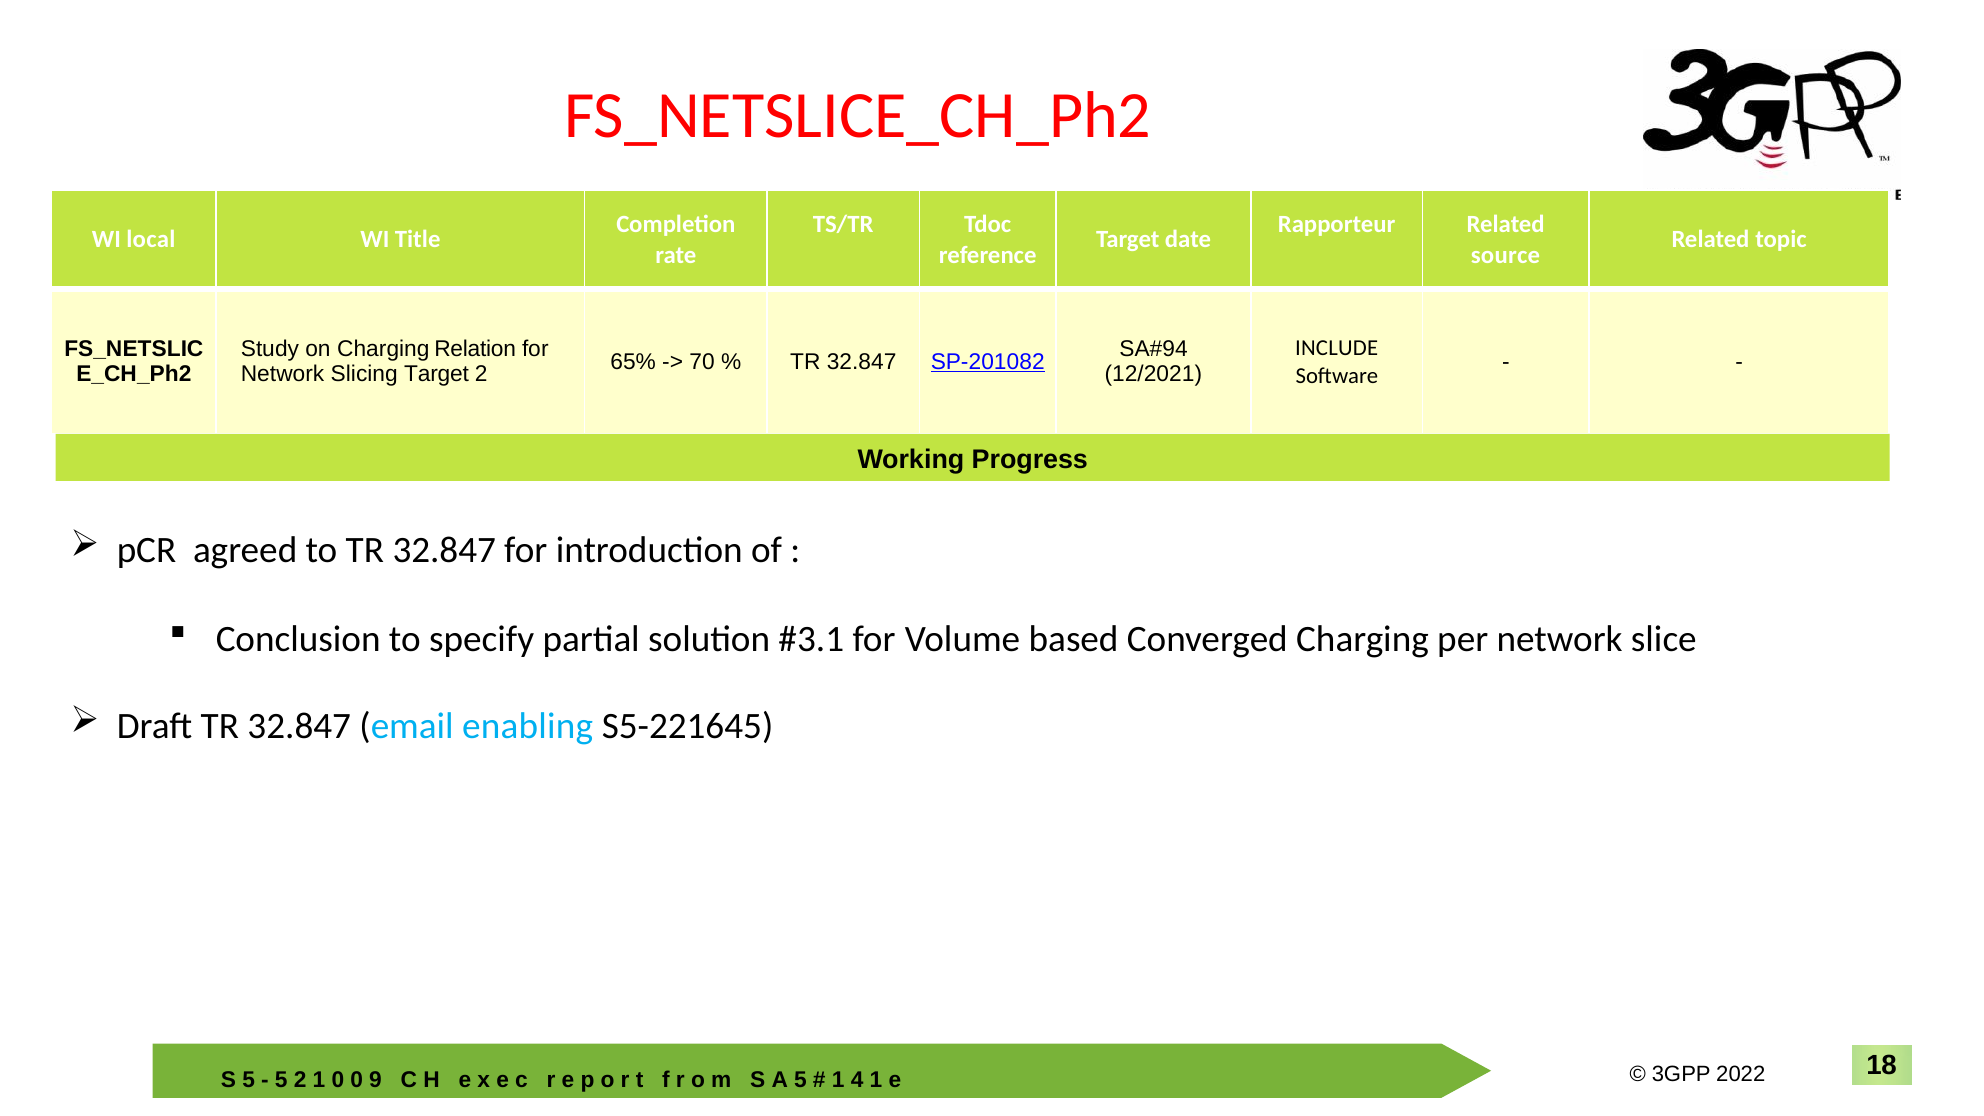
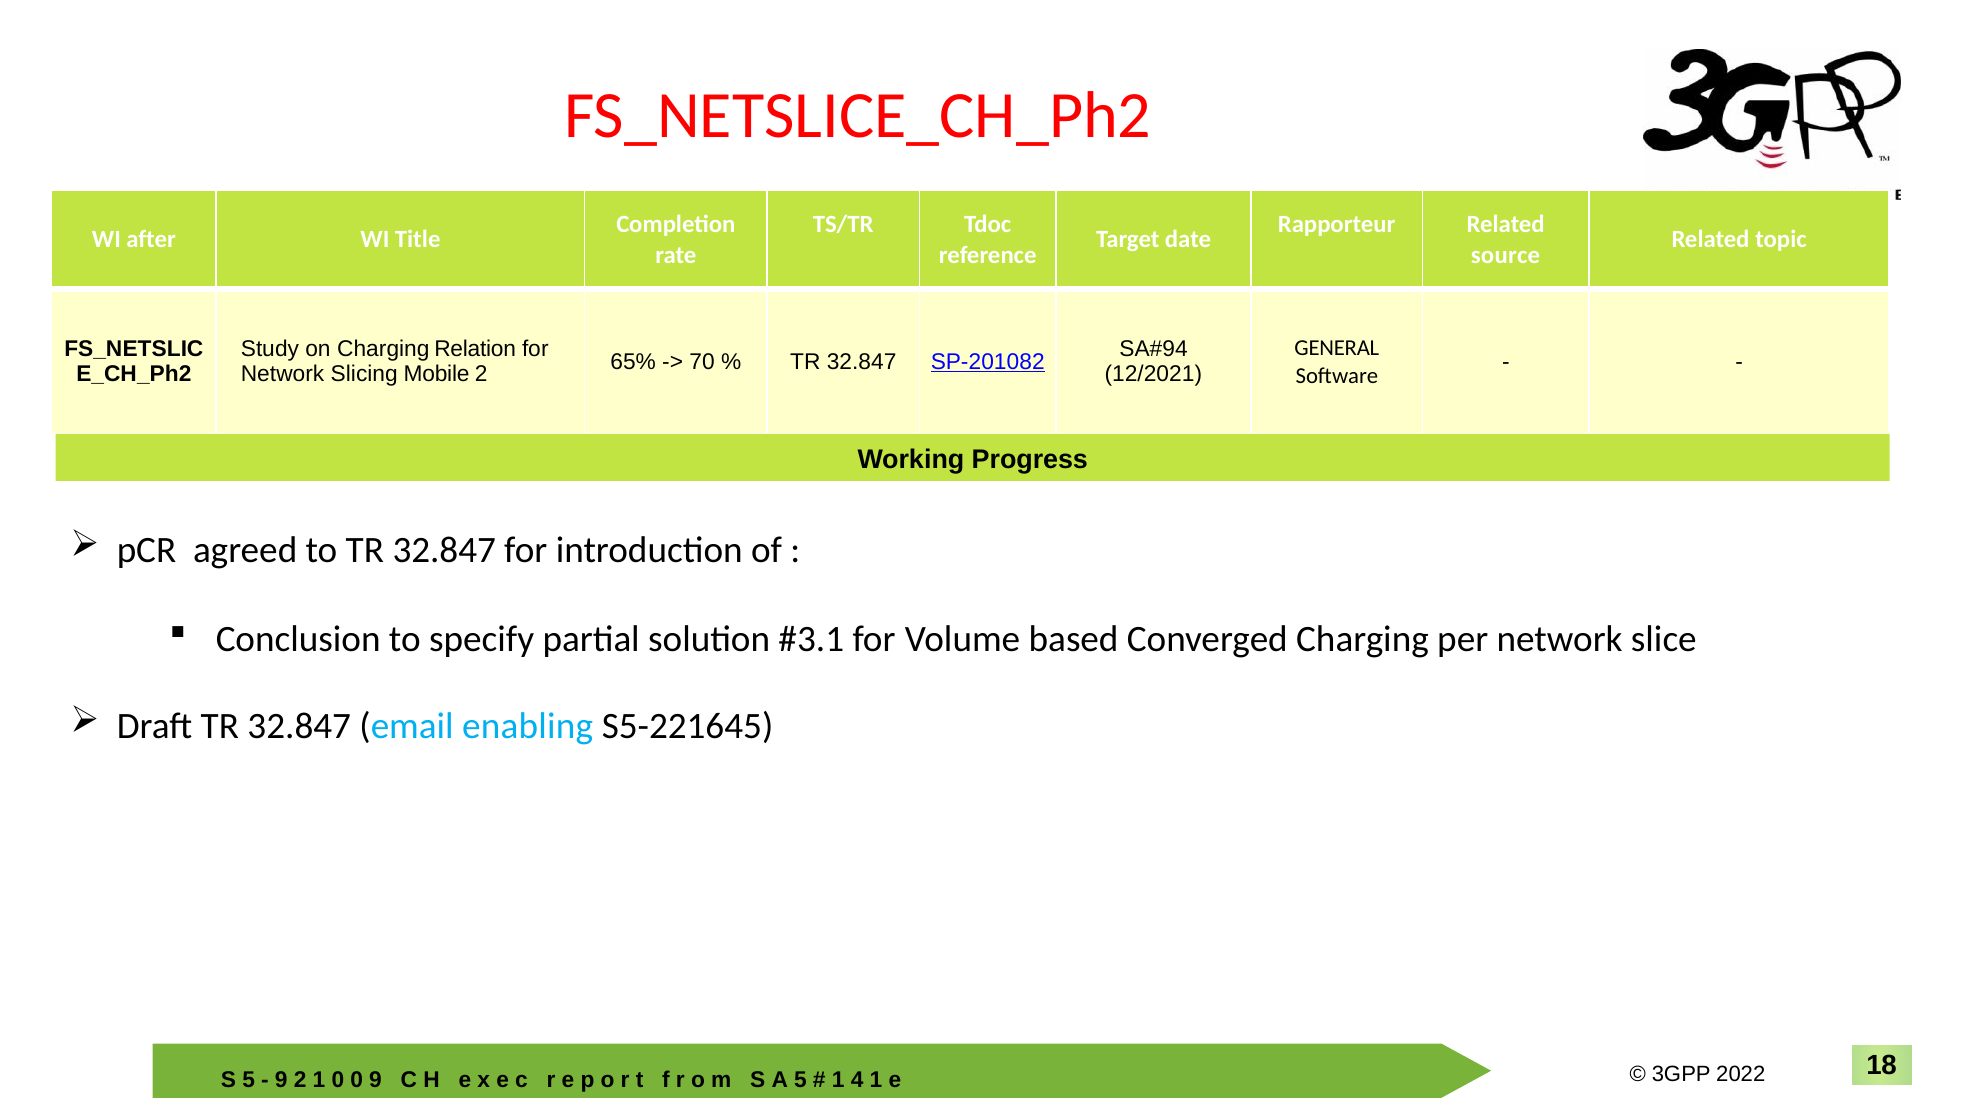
local: local -> after (151, 240)
INCLUDE: INCLUDE -> GENERAL (1337, 348)
Slicing Target: Target -> Mobile (437, 374)
5: 5 -> 9 (281, 1080)
